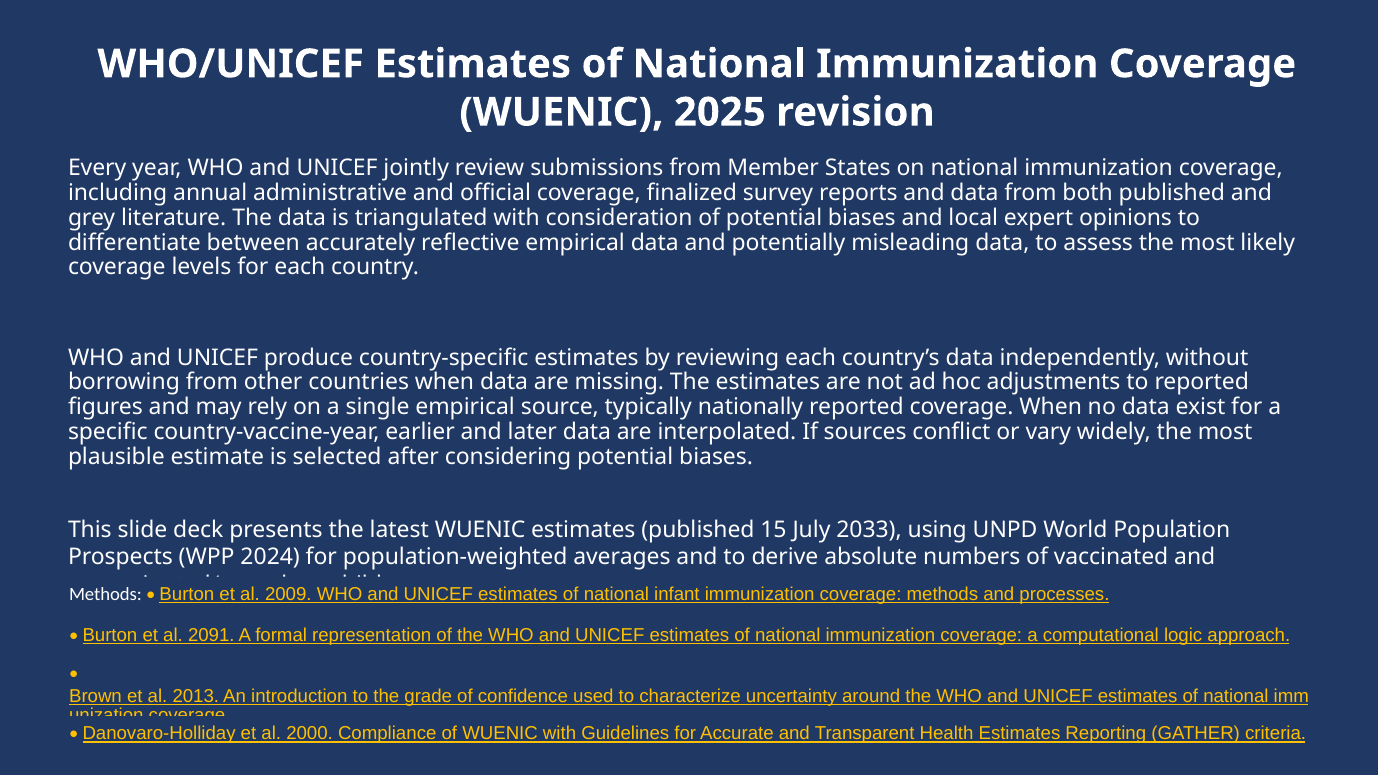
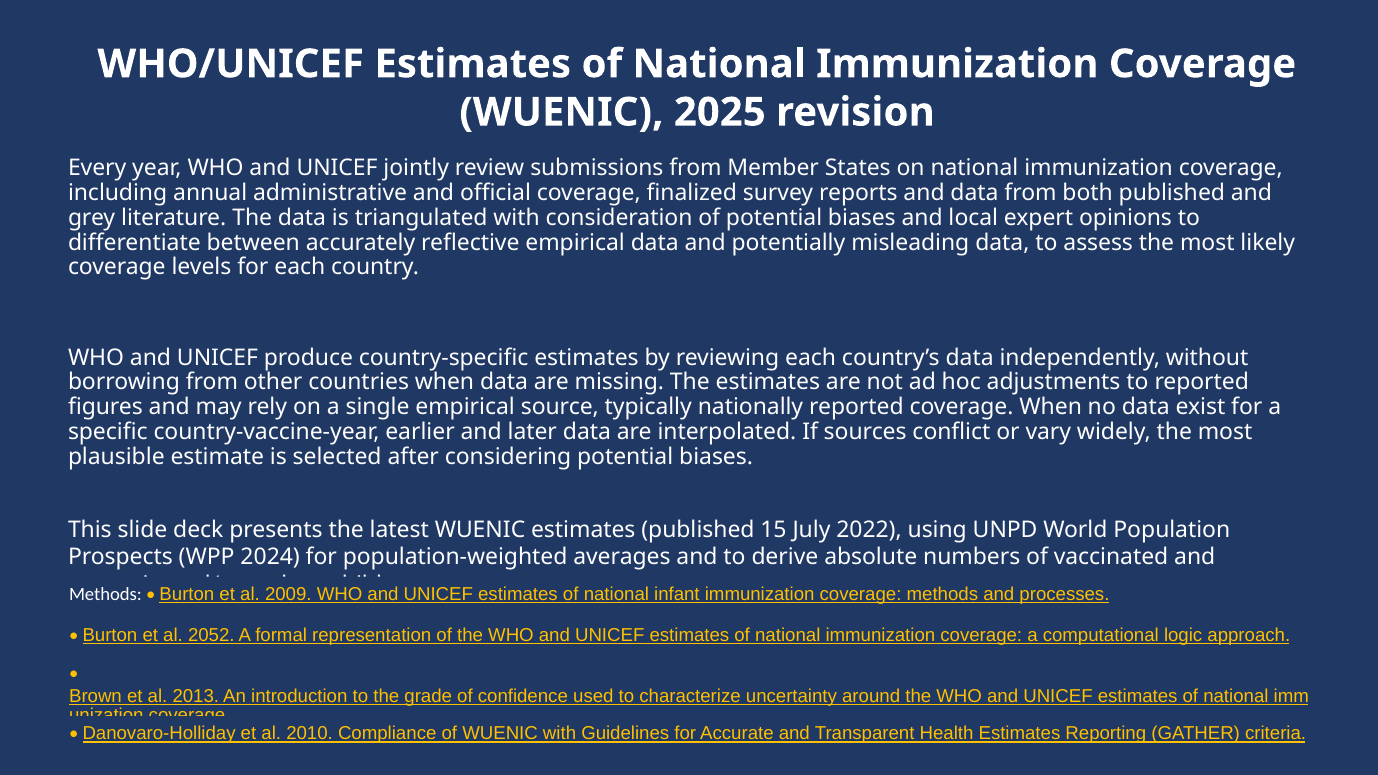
2033: 2033 -> 2022 (869, 530)
2091: 2091 -> 2052 (211, 636)
2000: 2000 -> 2010 (310, 734)
